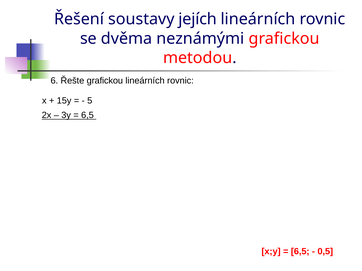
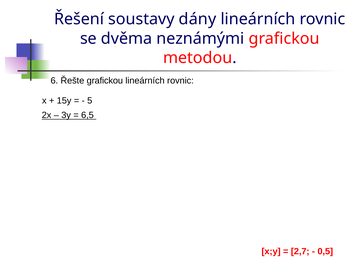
jejích: jejích -> dány (197, 19)
6,5: 6,5 -> 2,7 (300, 252)
